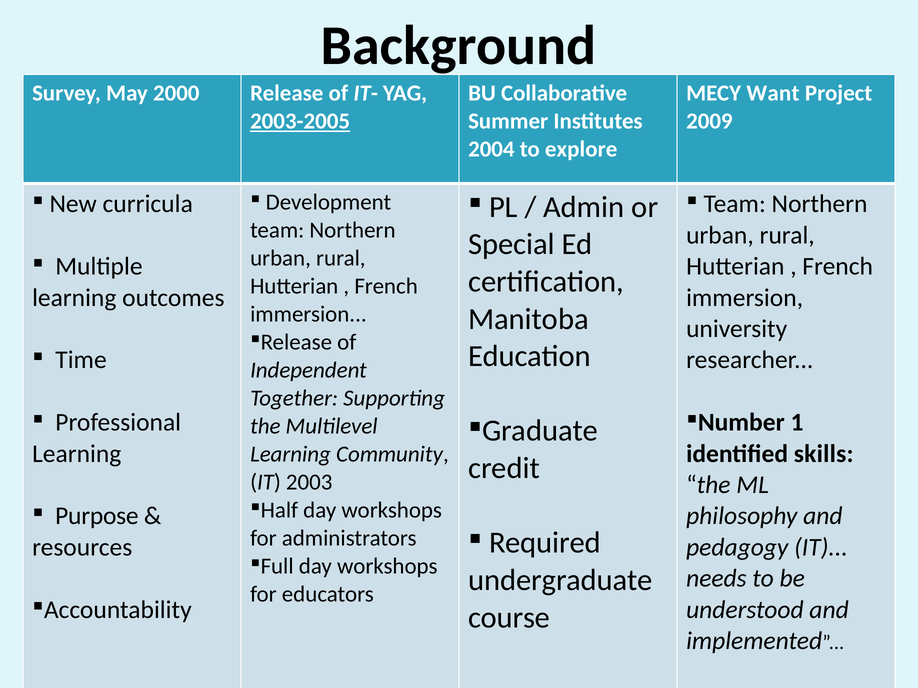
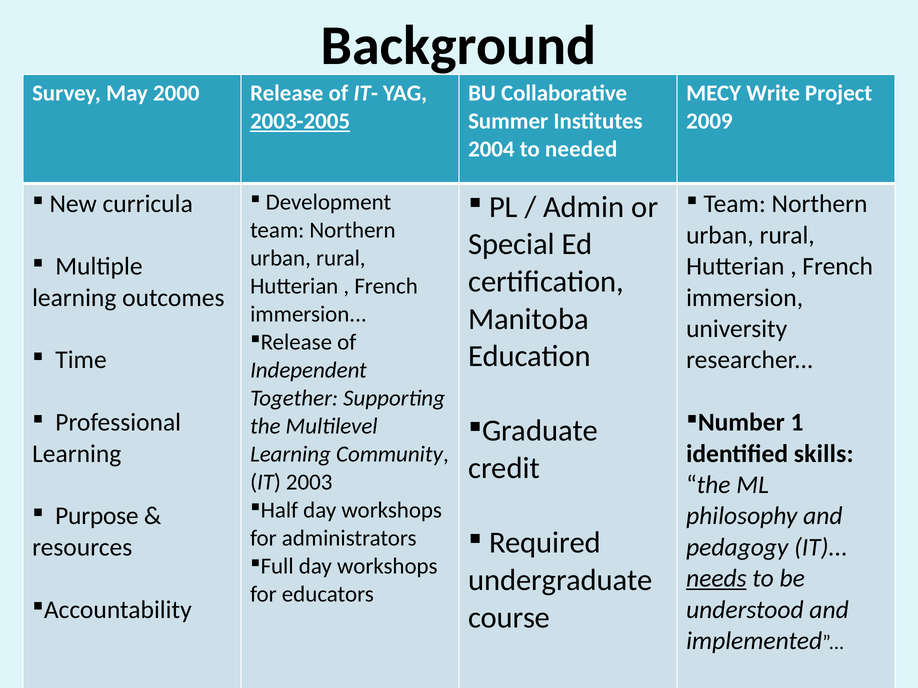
Want: Want -> Write (773, 93)
explore: explore -> needed (581, 149)
needs underline: none -> present (716, 579)
